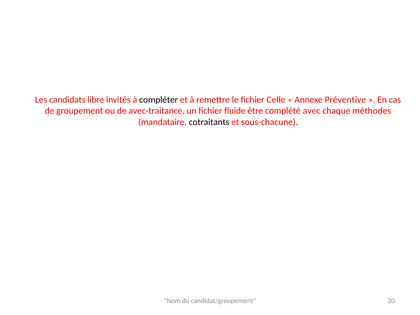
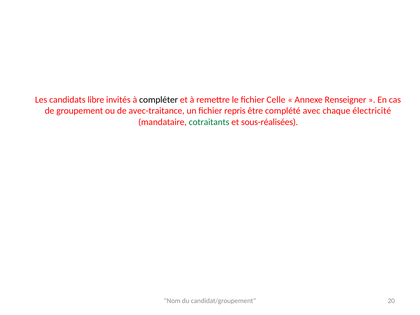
Préventive: Préventive -> Renseigner (345, 100)
fluide: fluide -> repris (235, 111)
méthodes: méthodes -> électricité (372, 111)
cotraitants colour: black -> green (209, 122)
sous-chacune: sous-chacune -> sous-réalisées (270, 122)
